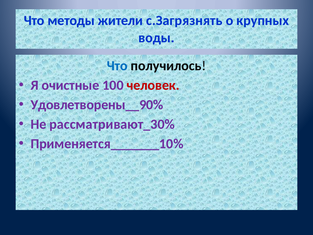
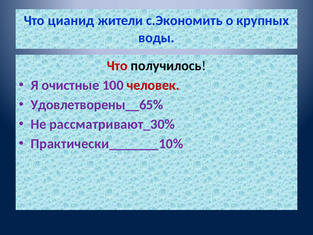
методы: методы -> цианид (71, 21)
с.Загрязнять: с.Загрязнять -> с.Экономить (184, 21)
Что colour: blue -> red (117, 66)
Удовлетворены__90%: Удовлетворены__90% -> Удовлетворены__65% (97, 105)
Применяется_______10%: Применяется_______10% -> Практически_______10% (107, 144)
